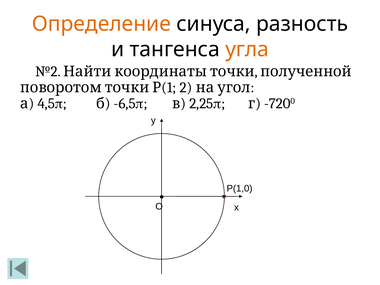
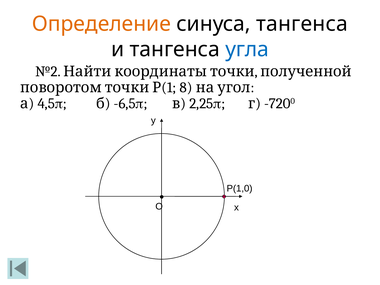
синуса разность: разность -> тангенса (302, 24)
угла colour: orange -> blue (247, 49)
2: 2 -> 8 (186, 87)
